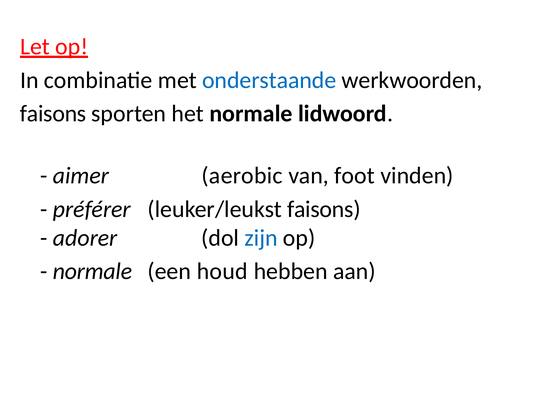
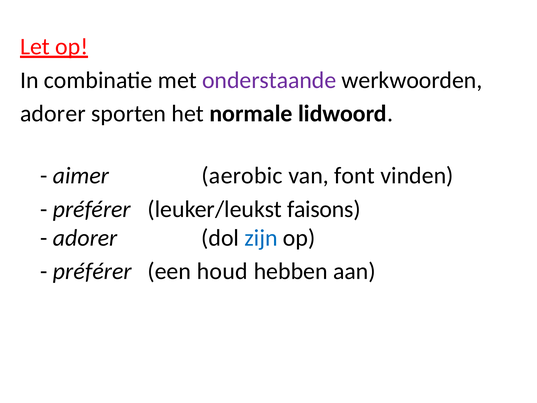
onderstaande colour: blue -> purple (269, 80)
faisons: faisons -> adorer (53, 114)
foot: foot -> font (355, 176)
normale: normale -> préférer (92, 271)
